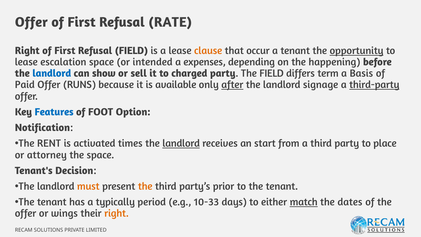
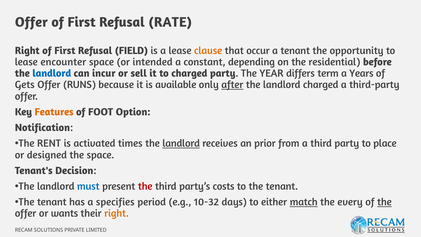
opportunity underline: present -> none (357, 51)
escalation: escalation -> encounter (63, 62)
expenses: expenses -> constant (205, 62)
happening: happening -> residential (334, 62)
show: show -> incur (104, 73)
The FIELD: FIELD -> YEAR (271, 73)
Basis: Basis -> Years (361, 73)
Paid: Paid -> Gets (25, 85)
landlord signage: signage -> charged (321, 85)
third-party underline: present -> none (374, 85)
Features colour: blue -> orange (54, 112)
start: start -> prior (265, 143)
attorney: attorney -> designed (47, 155)
must colour: orange -> blue (88, 186)
the colour: orange -> red (145, 186)
prior: prior -> costs (224, 186)
typically: typically -> specifies (115, 202)
10-33: 10-33 -> 10-32 (206, 202)
dates: dates -> every (350, 202)
the underline: none -> present (384, 202)
wings: wings -> wants (64, 213)
